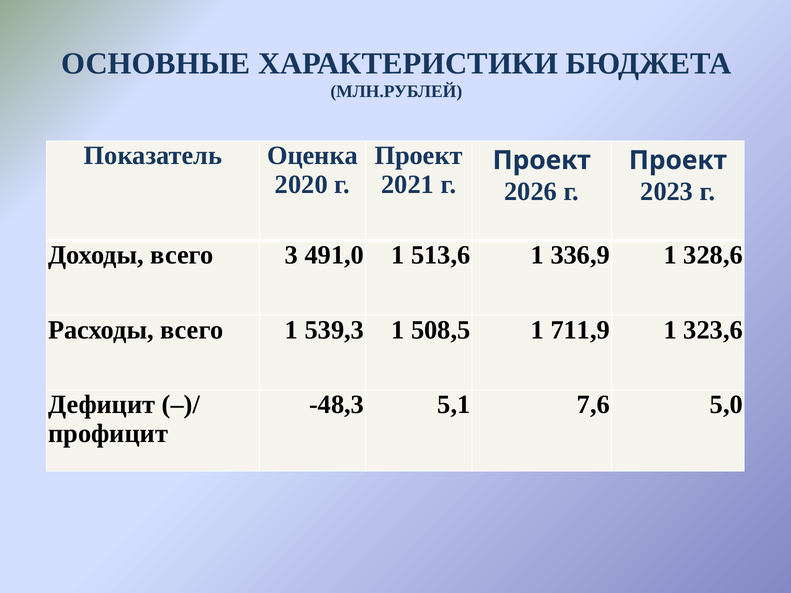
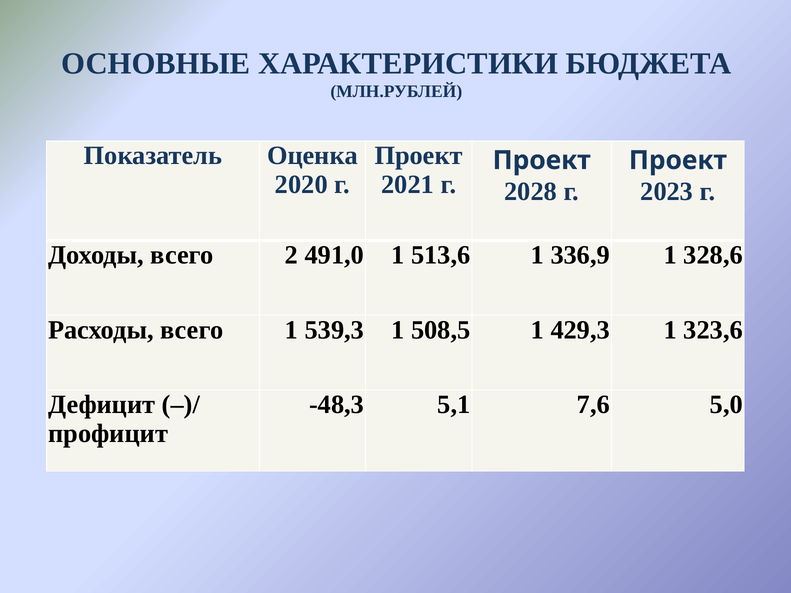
2026: 2026 -> 2028 (531, 192)
3: 3 -> 2 (292, 255)
711,9: 711,9 -> 429,3 (580, 330)
